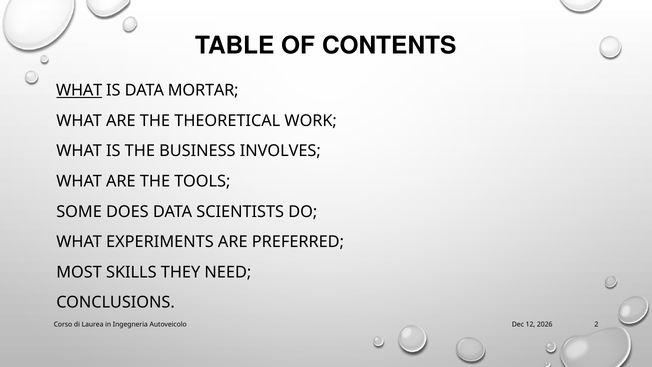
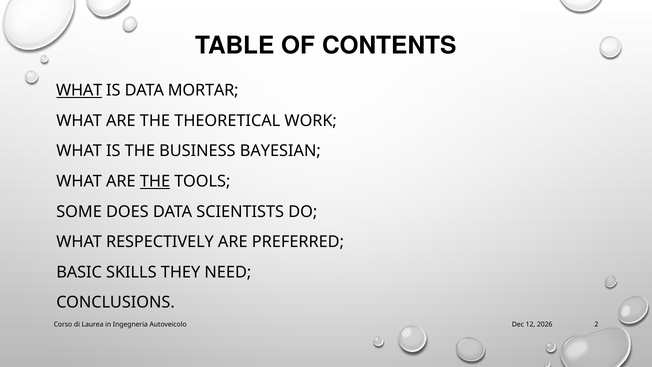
INVOLVES: INVOLVES -> BAYESIAN (280, 151)
THE underline: none -> present (155, 181)
EXPERIMENTS: EXPERIMENTS -> RESPECTIVELY (160, 242)
MOST: MOST -> BASIC (79, 272)
